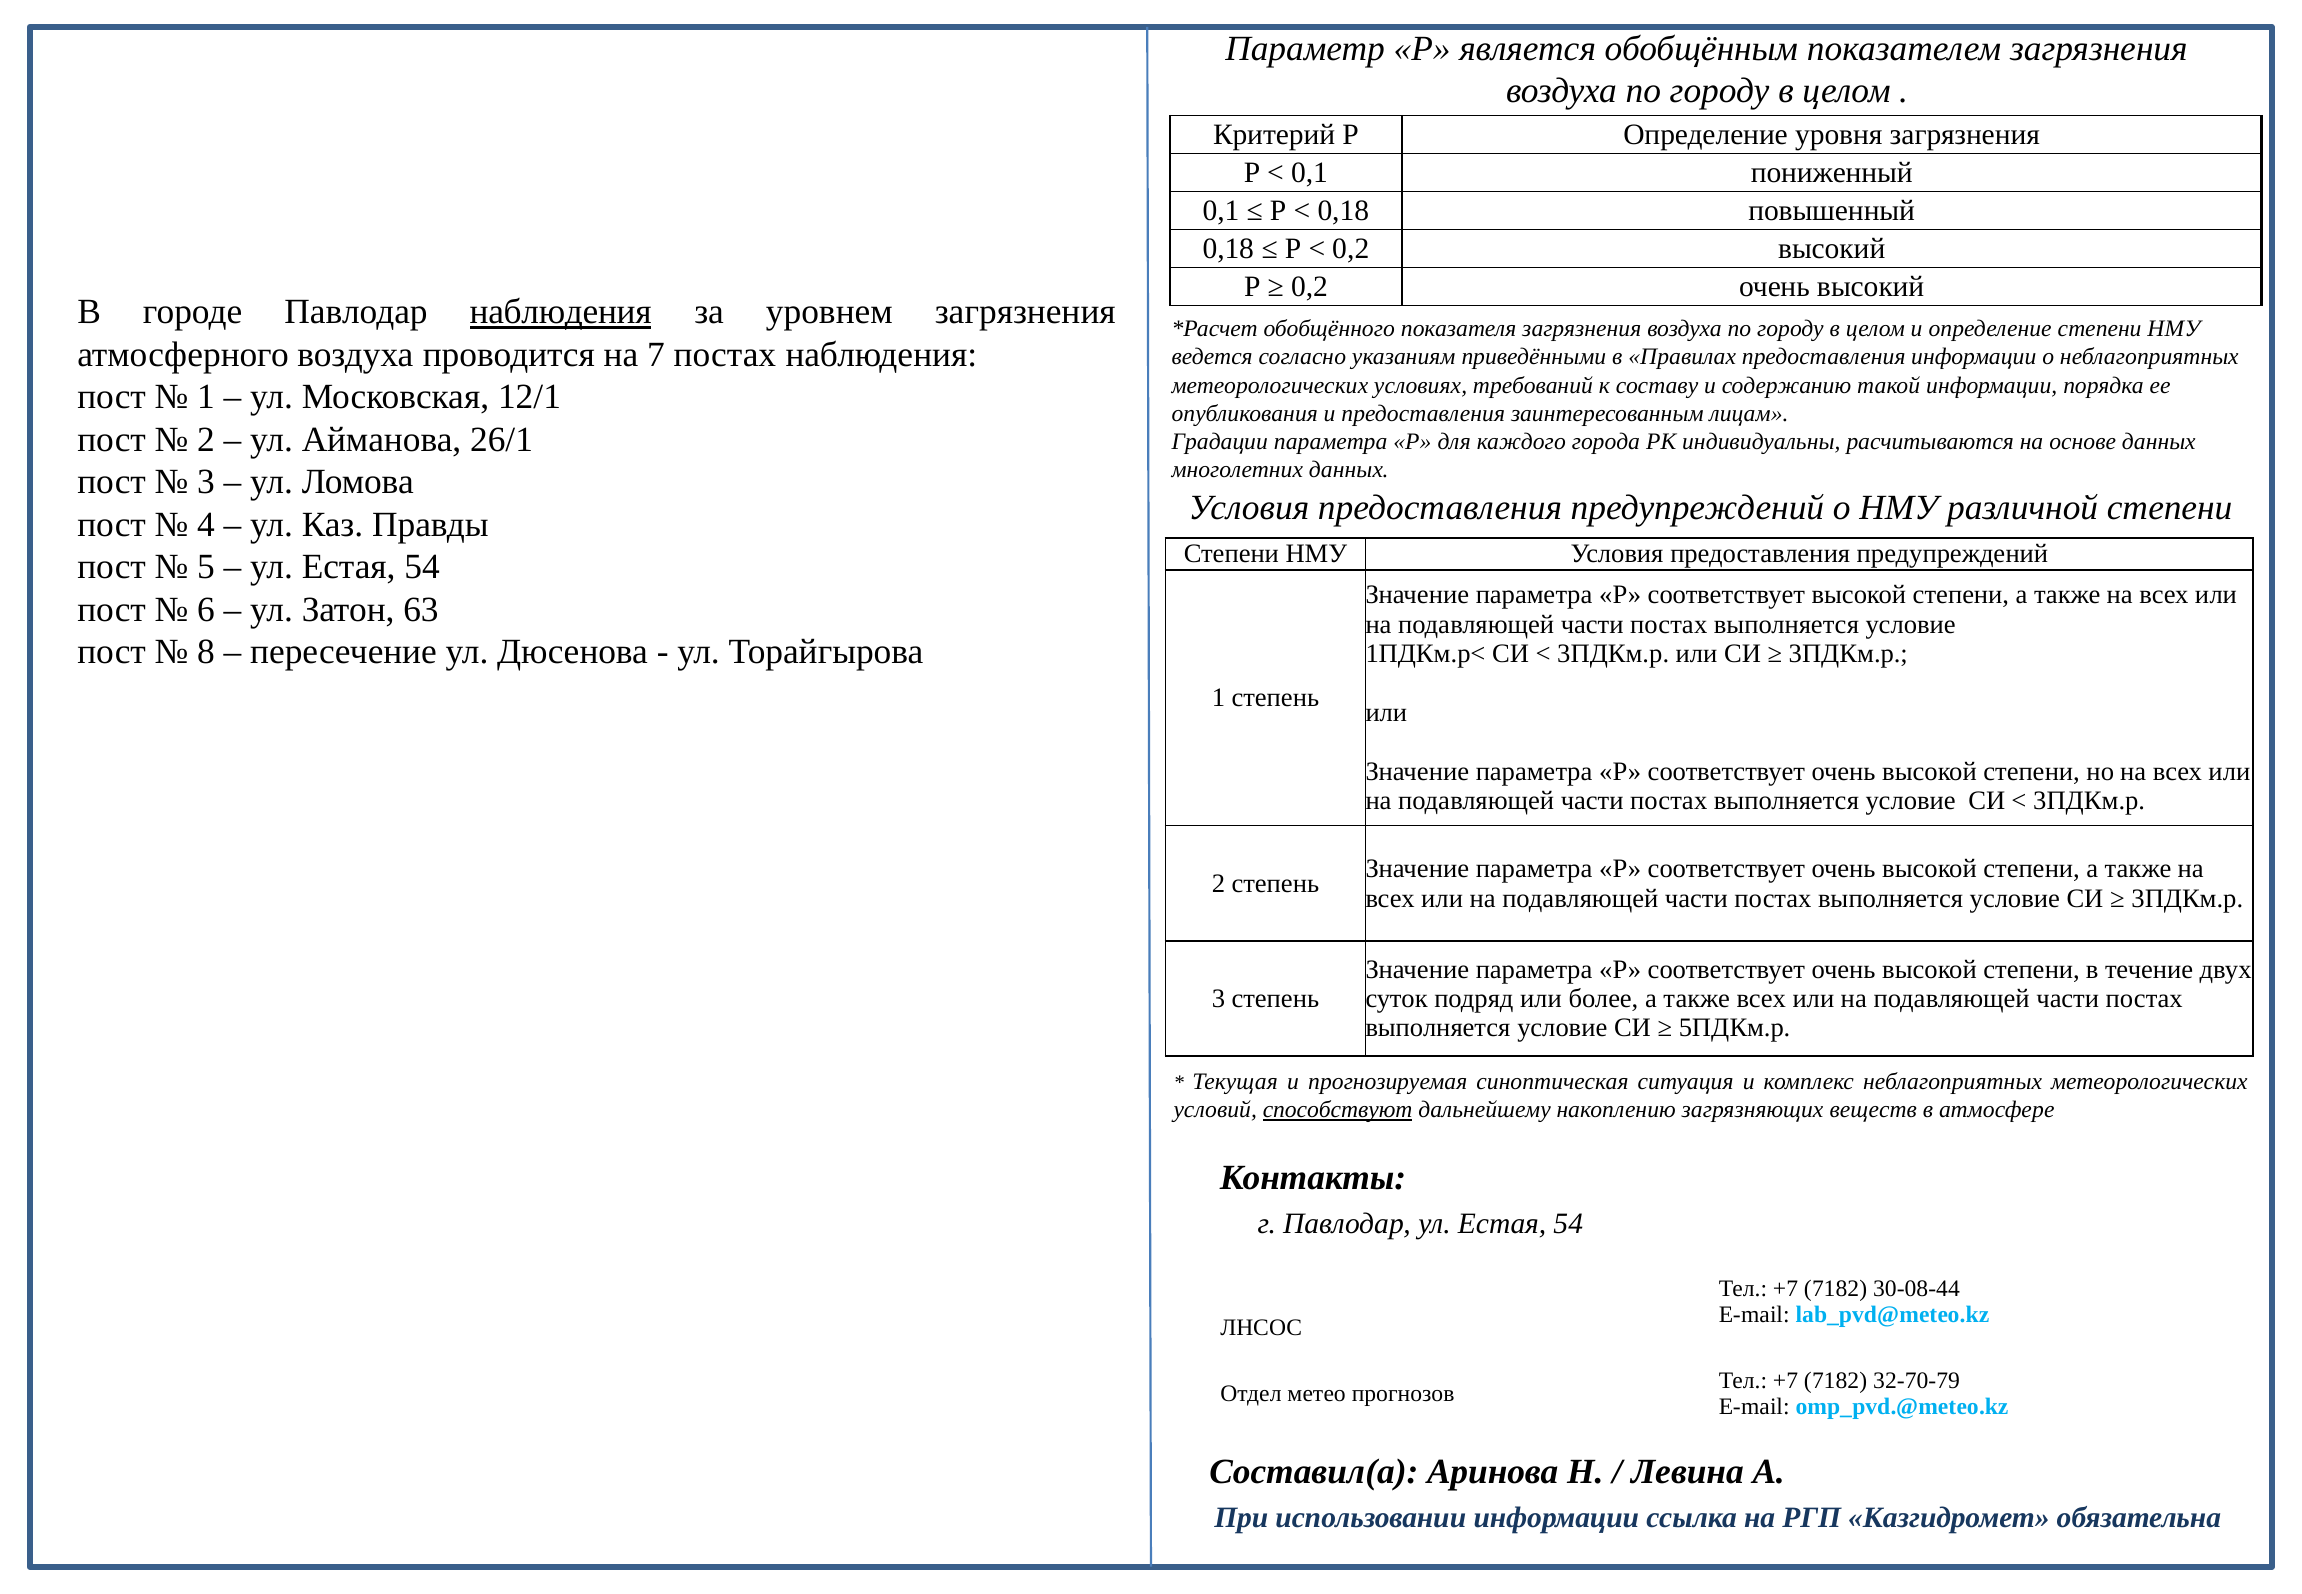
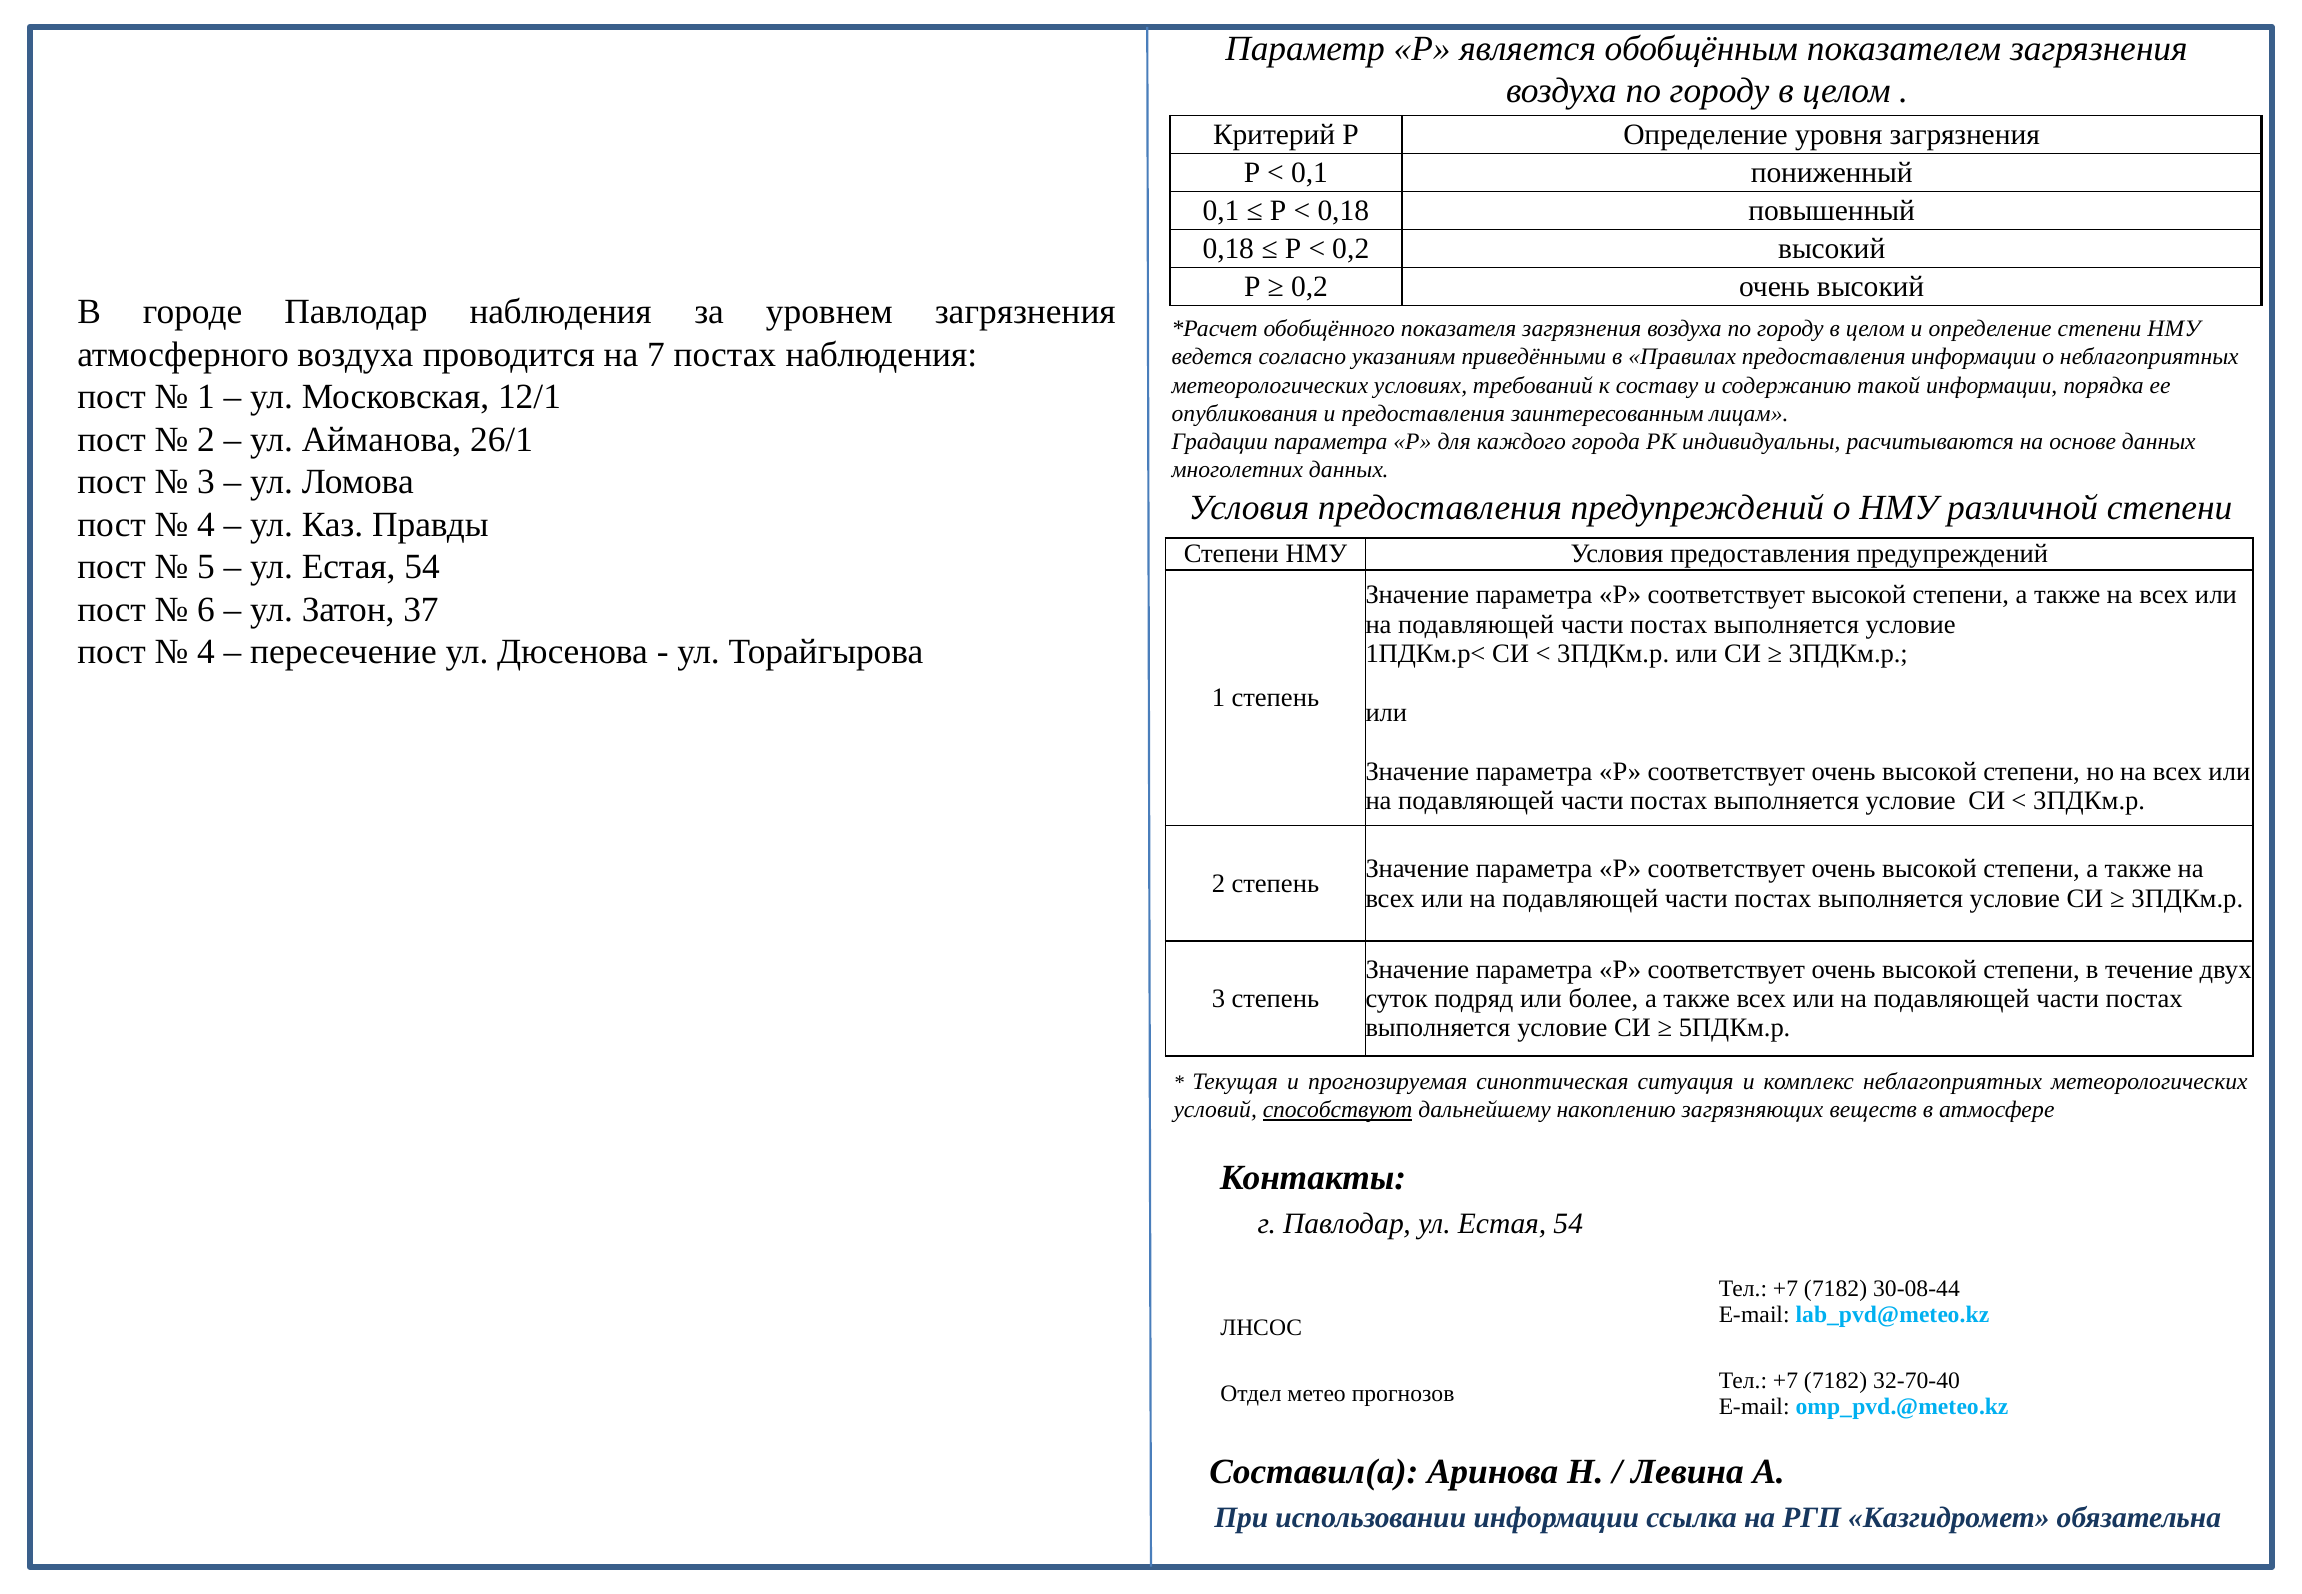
наблюдения underline: present -> none (561, 312)
63: 63 -> 37 (421, 610)
8: 8 -> 4 (206, 652)
32-70-79: 32-70-79 -> 32-70-40 (1917, 1381)
